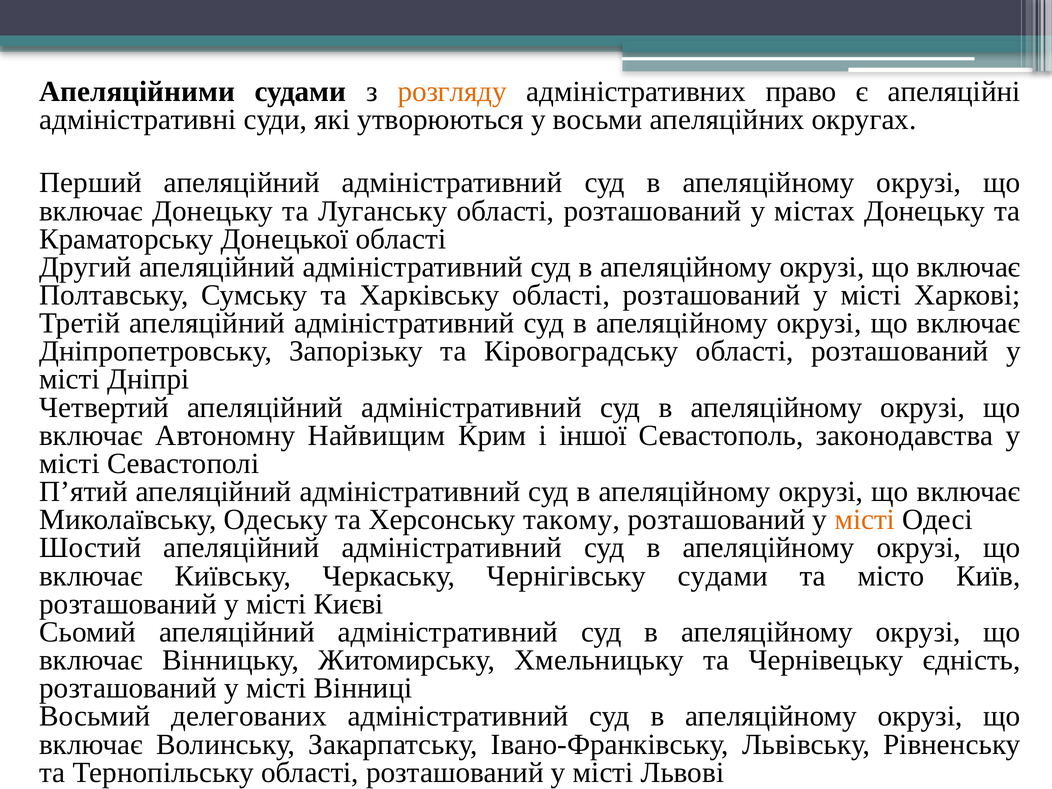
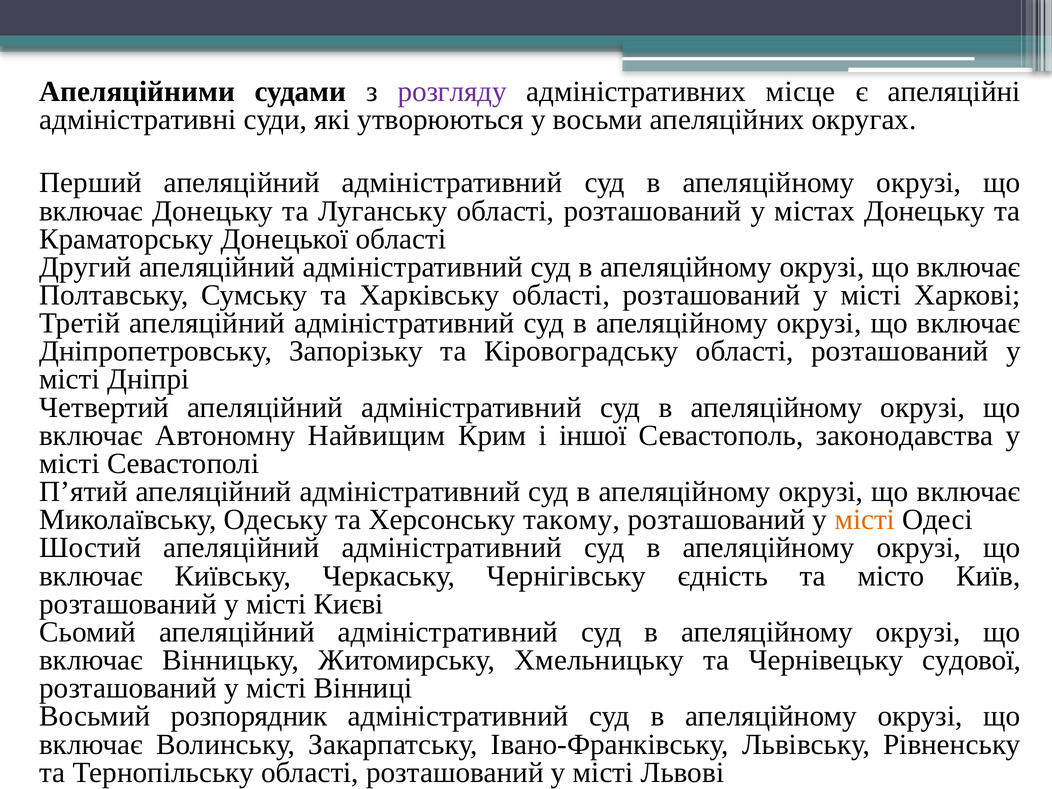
розгляду colour: orange -> purple (452, 92)
право: право -> місце (801, 92)
Чернігівську судами: судами -> єдність (723, 576)
єдність: єдність -> судової (972, 660)
делегованих: делегованих -> розпорядник (249, 716)
